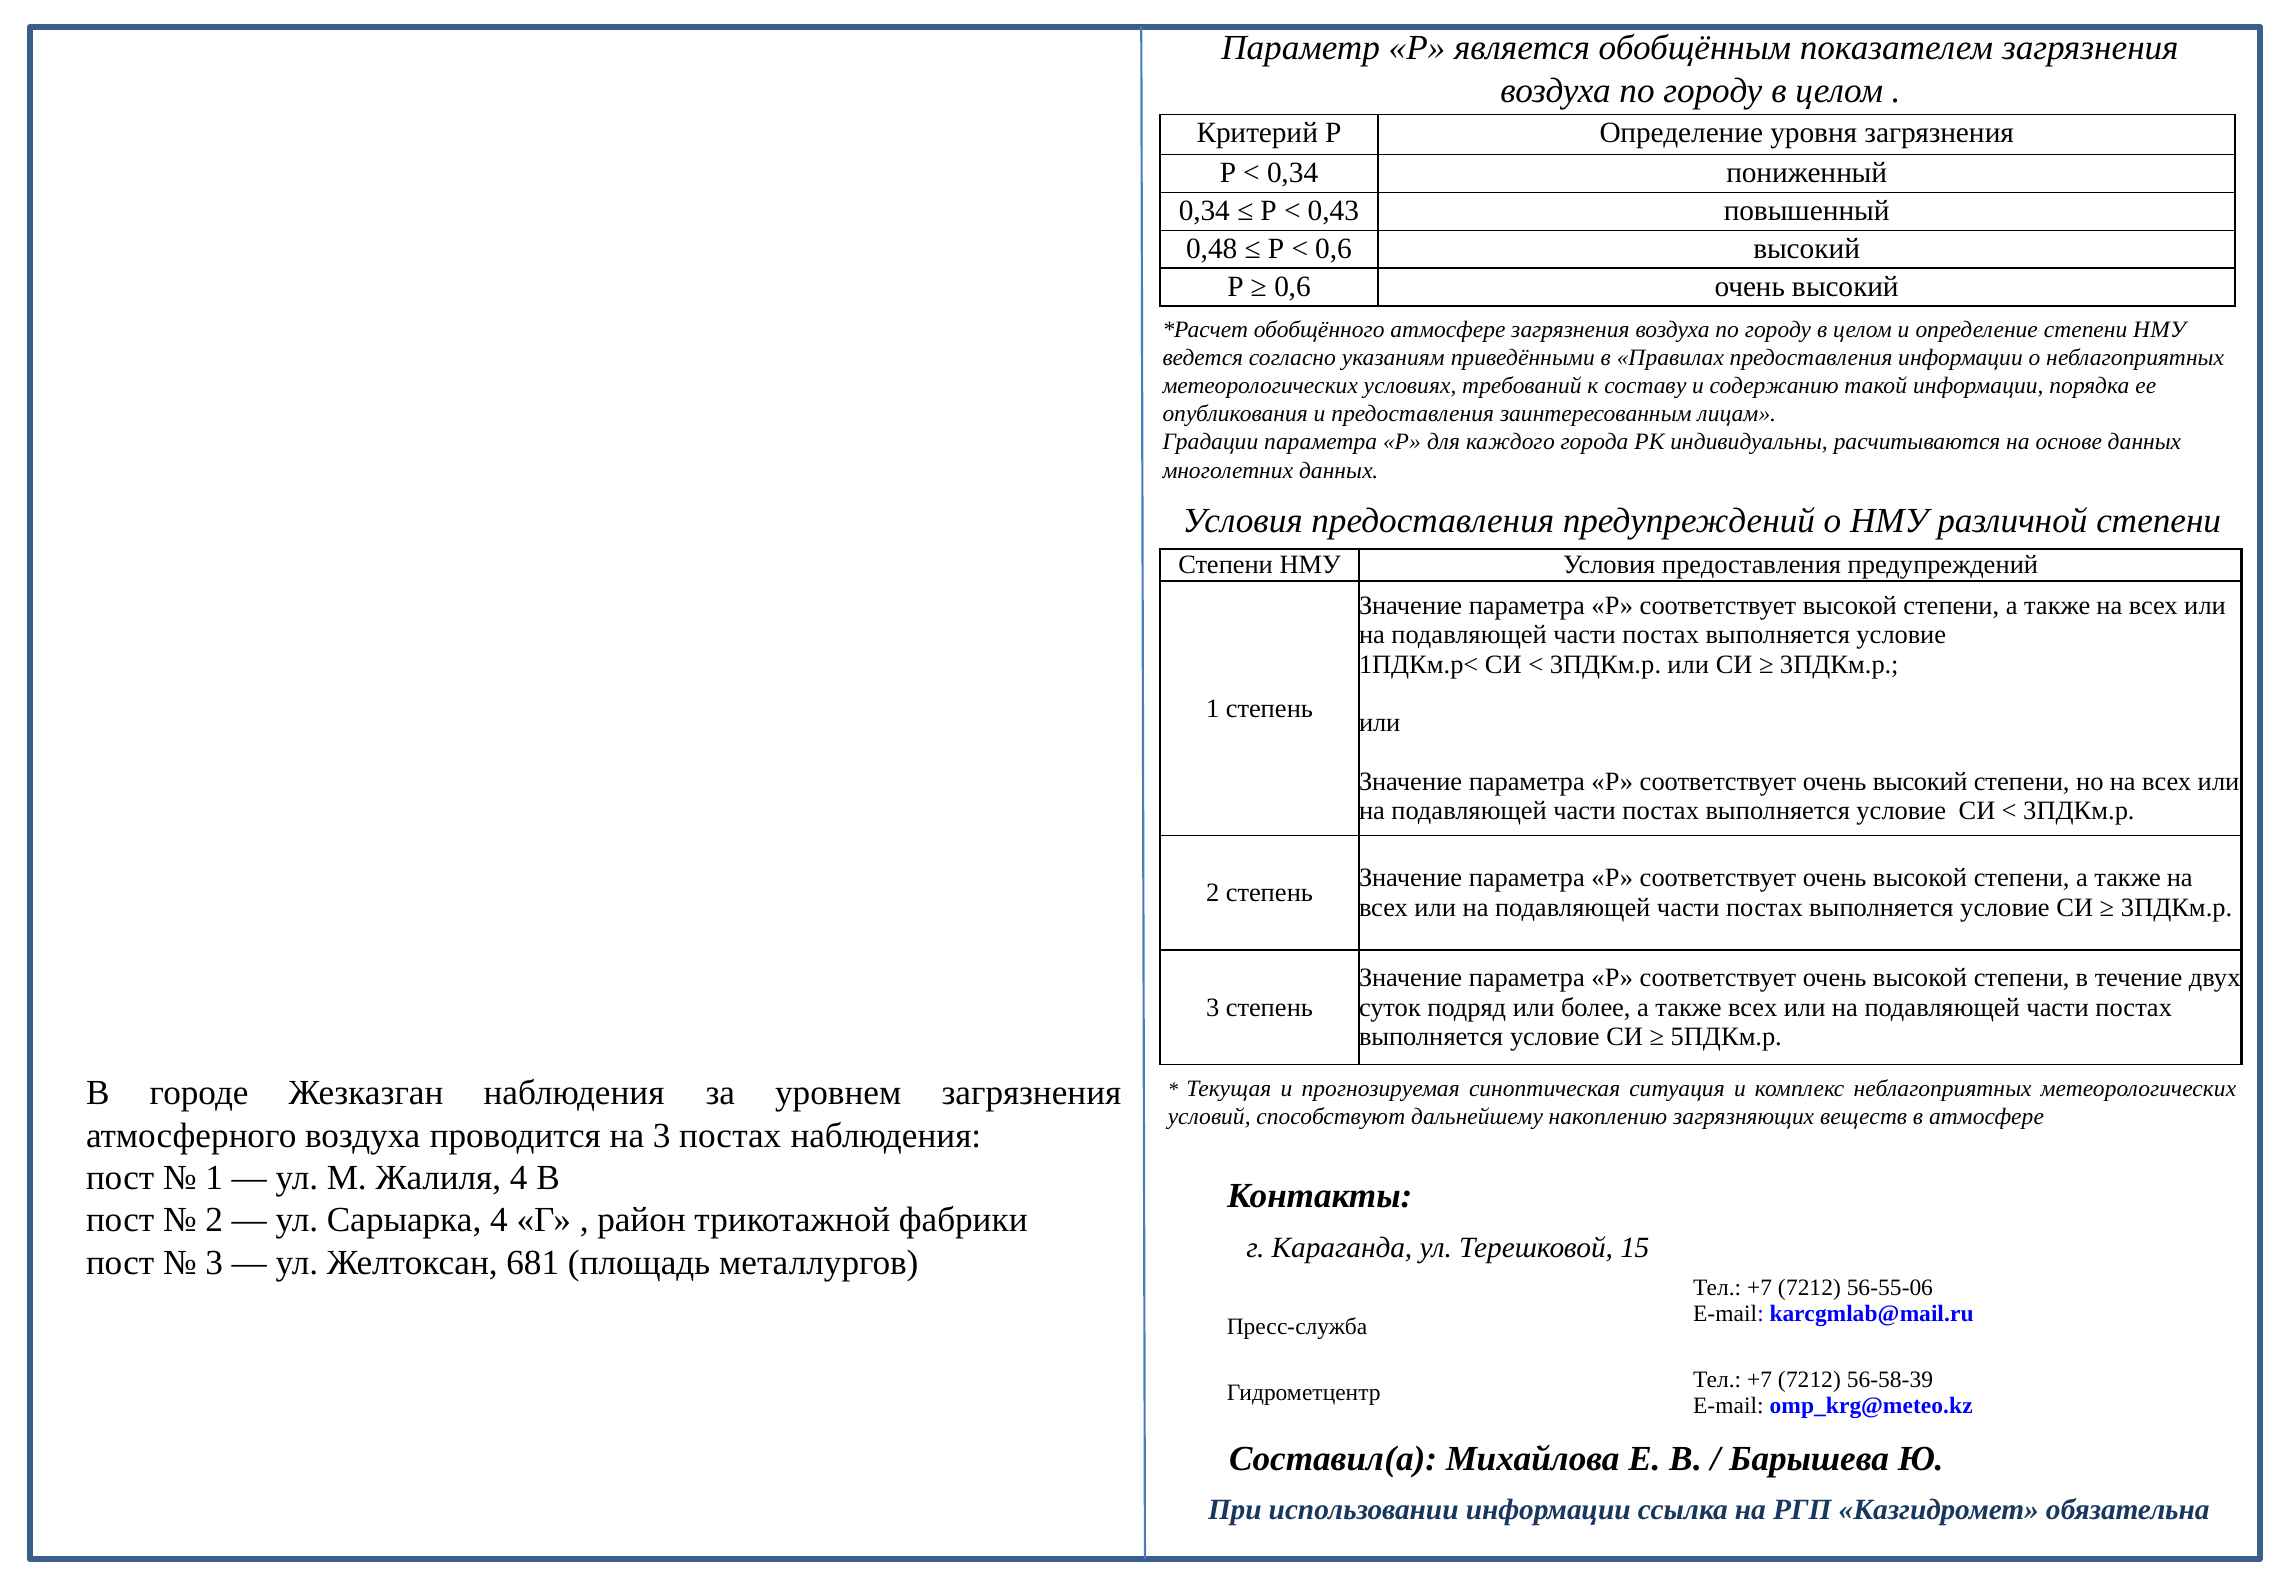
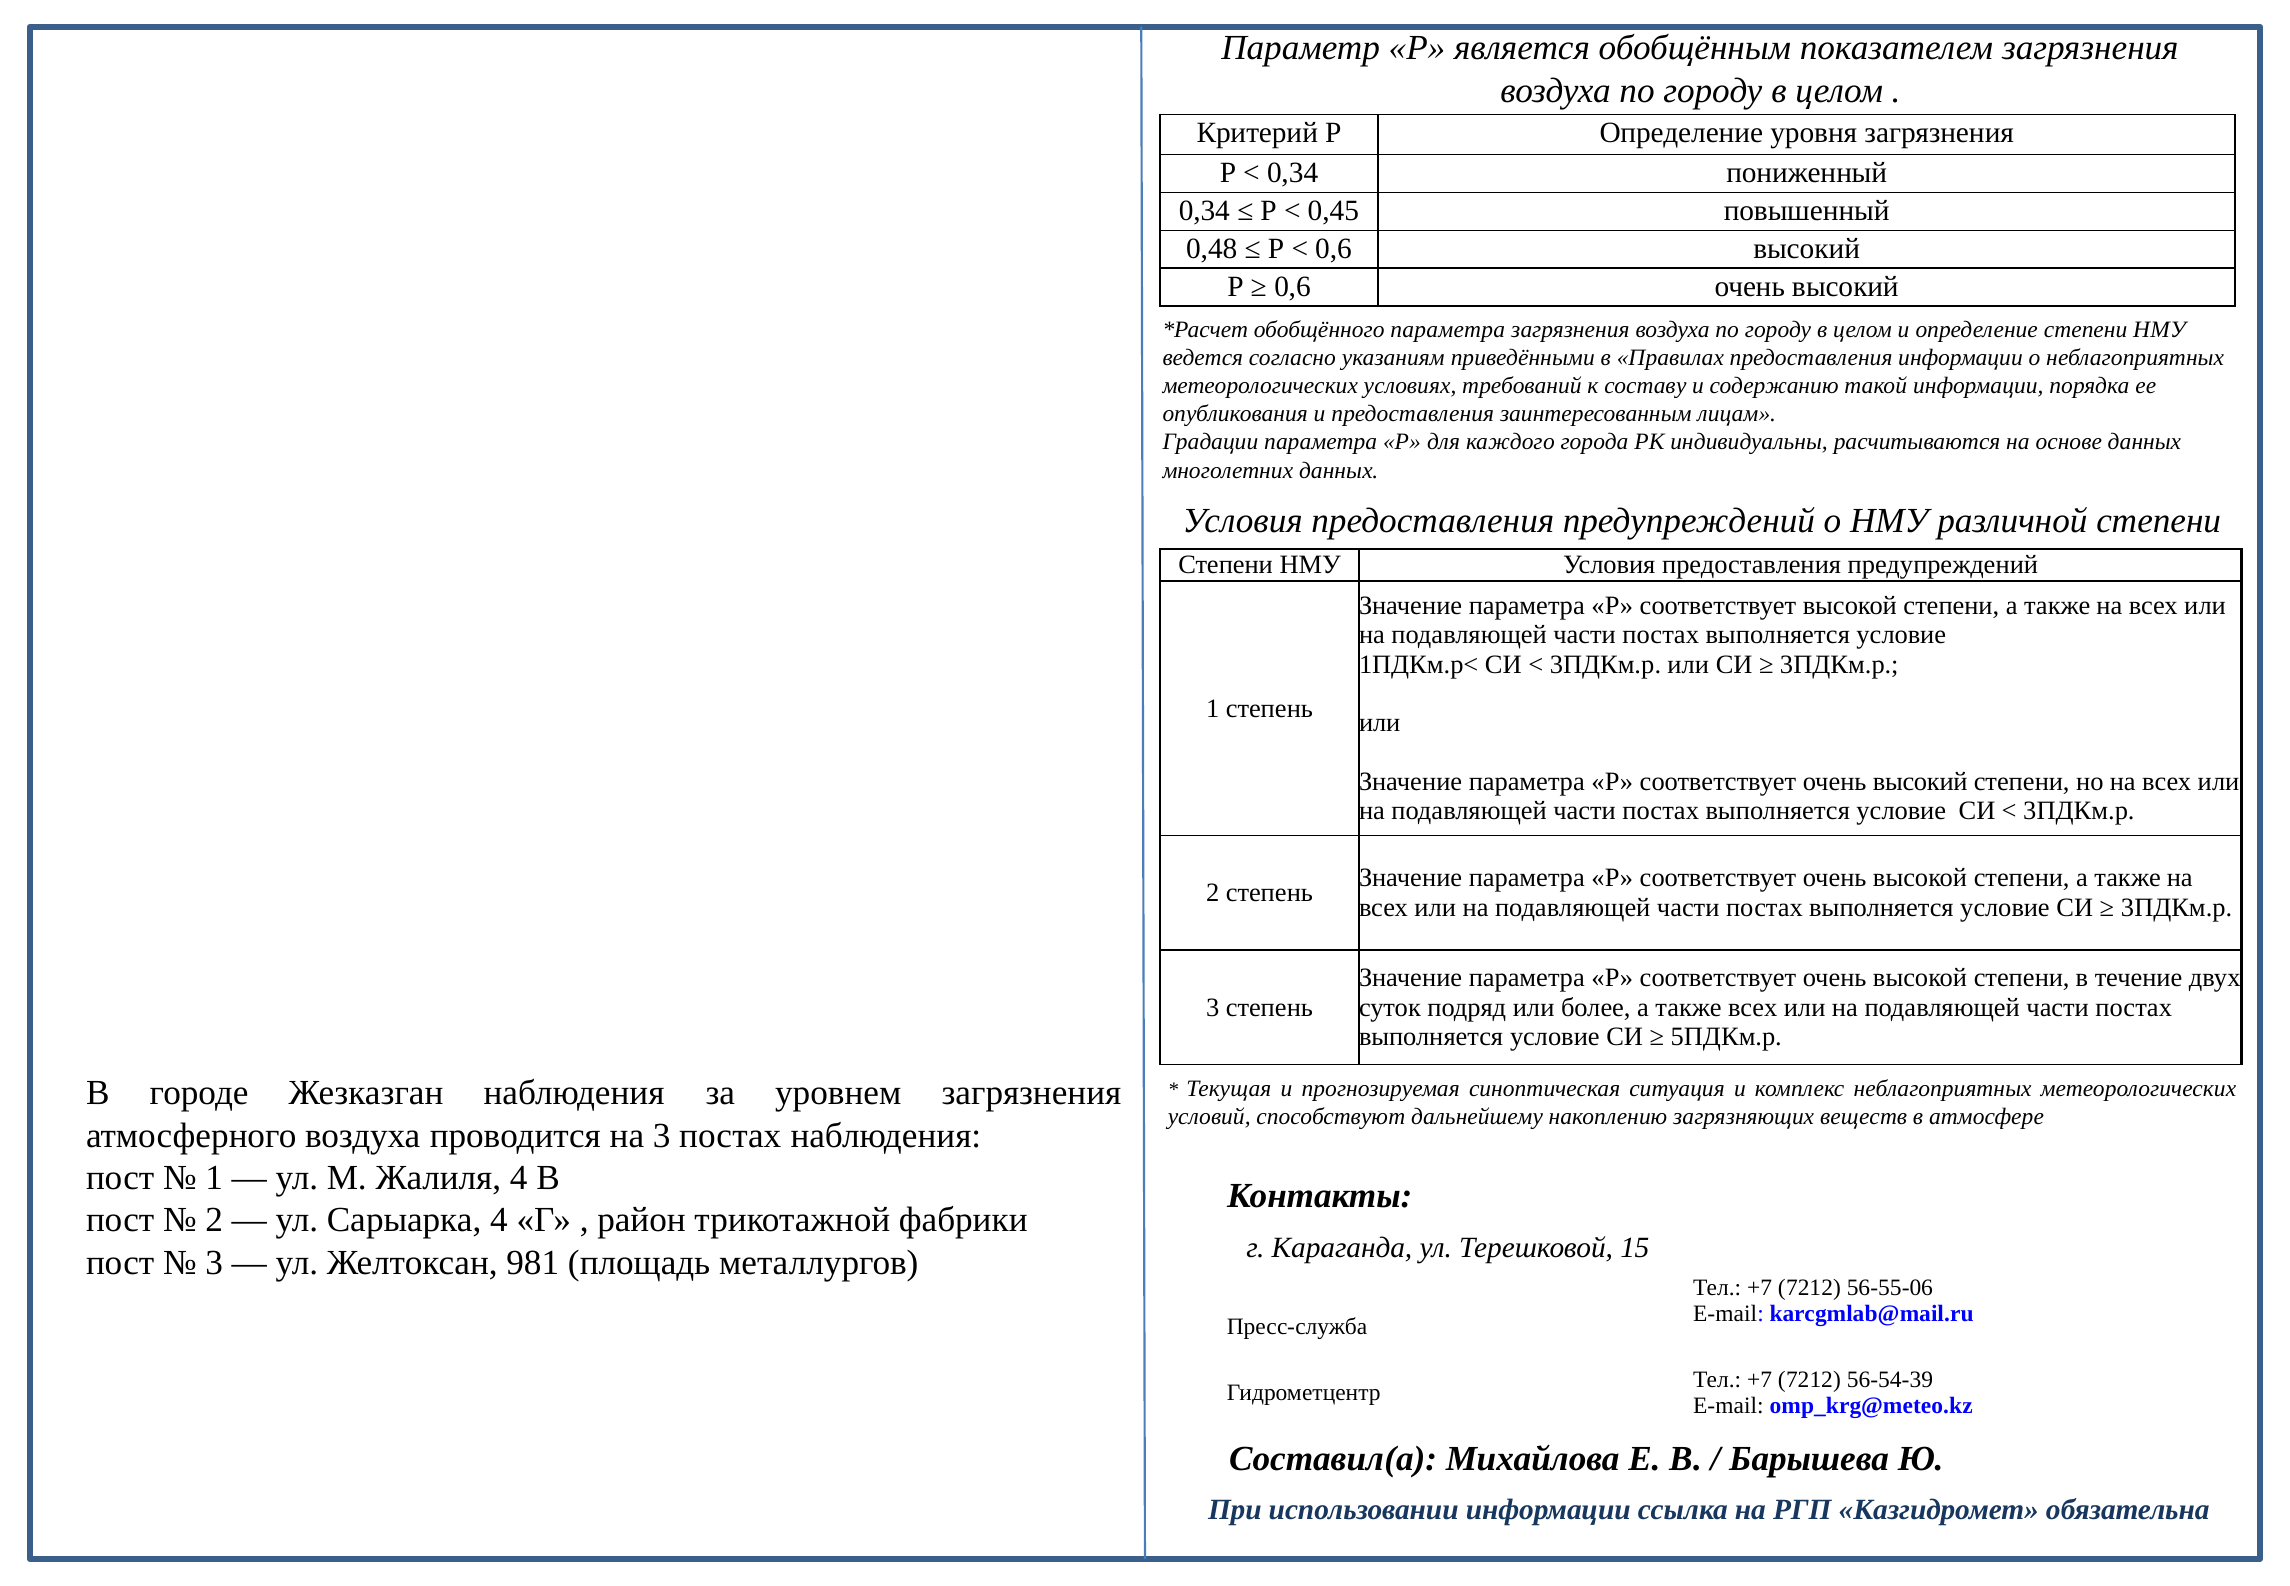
0,43: 0,43 -> 0,45 (1333, 211)
обобщённого атмосфере: атмосфере -> параметра (1448, 329)
681: 681 -> 981 (533, 1262)
56-58-39: 56-58-39 -> 56-54-39 (1890, 1379)
